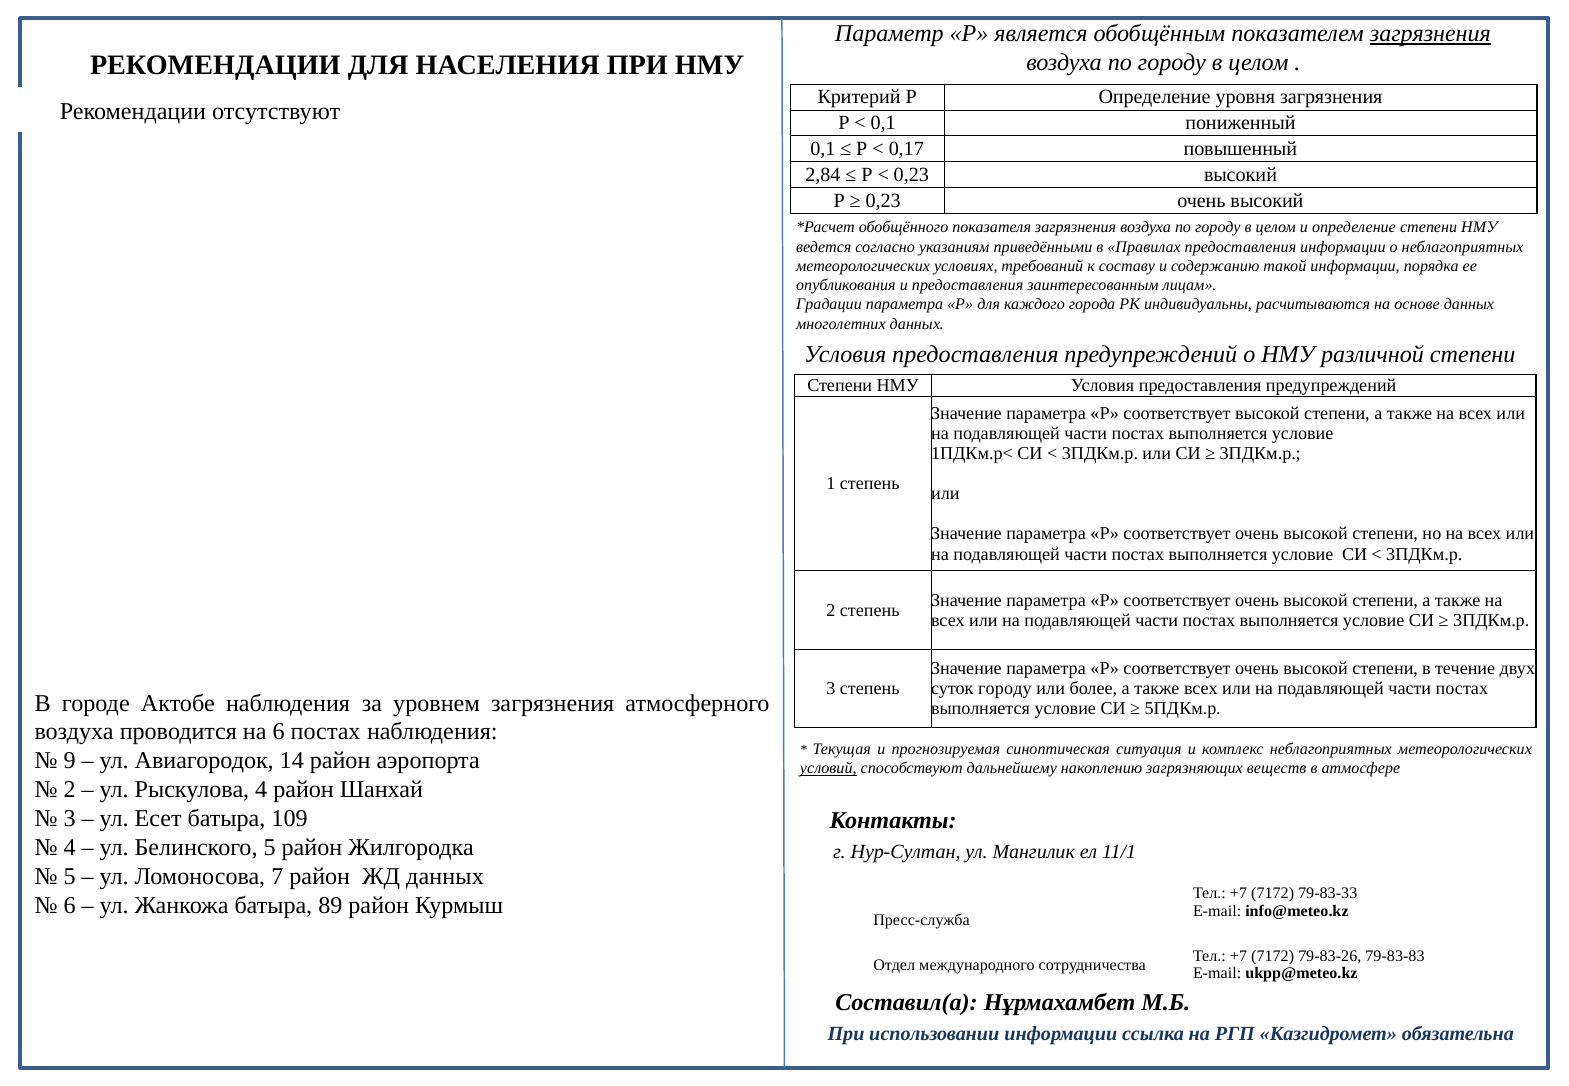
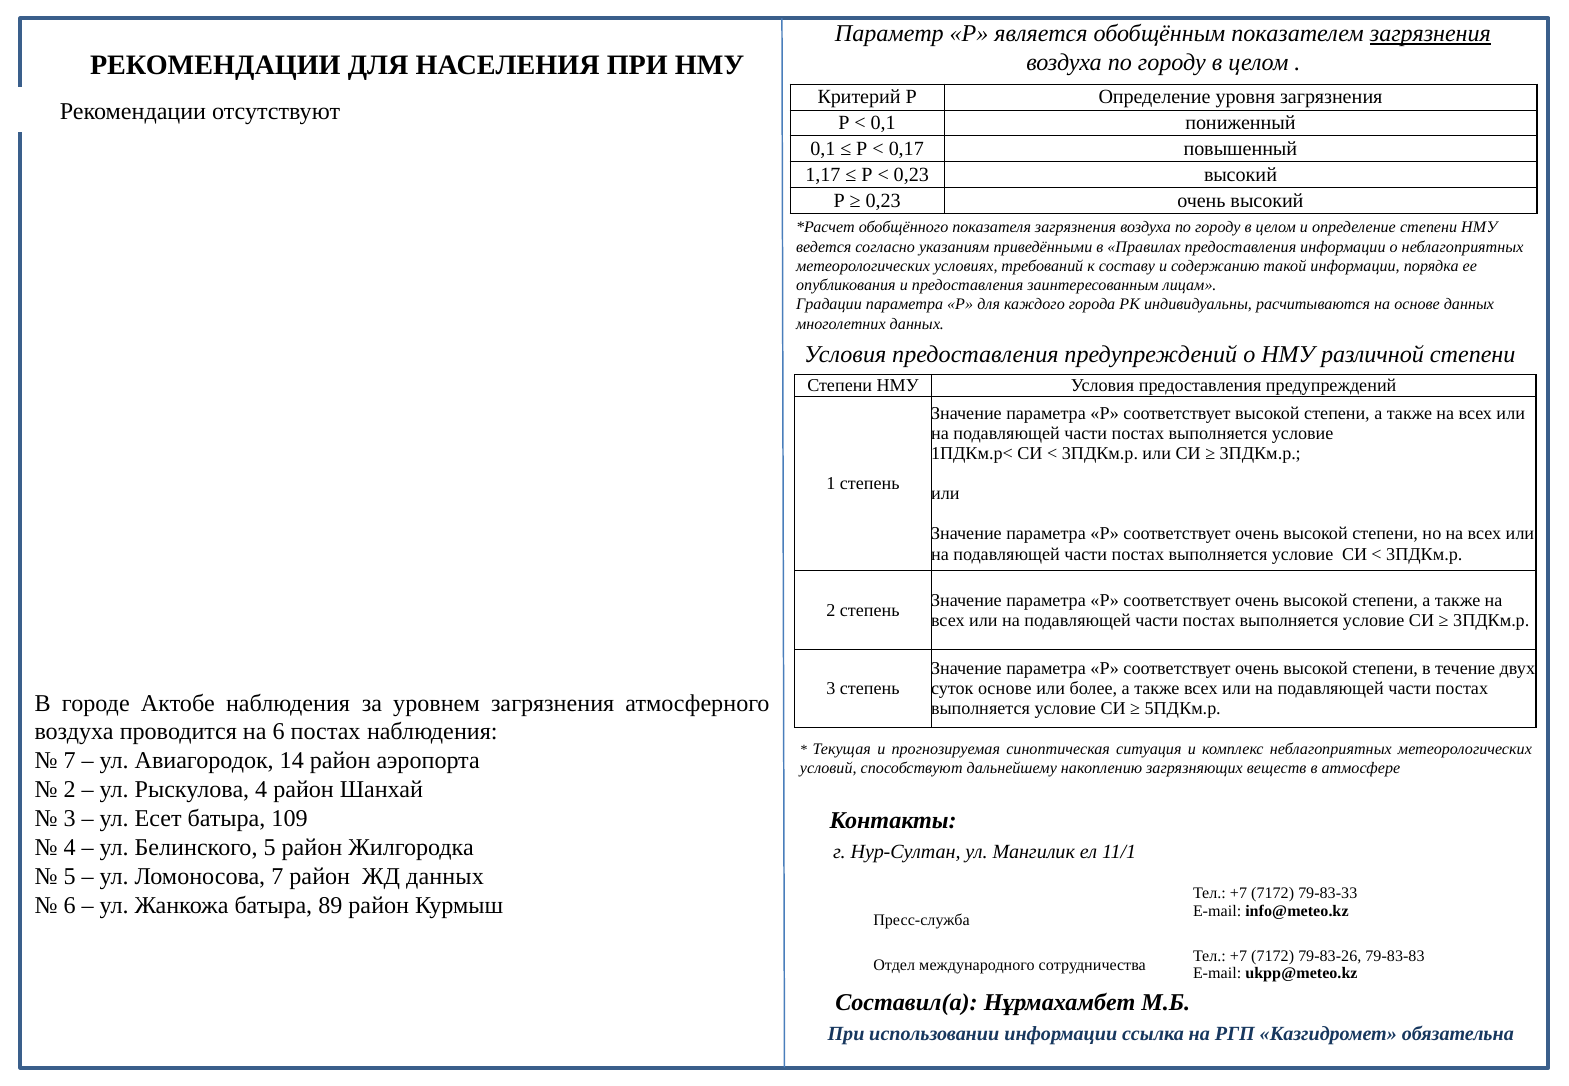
2,84: 2,84 -> 1,17 (823, 175)
суток городу: городу -> основе (1005, 689)
9: 9 -> 7 (70, 761)
условий underline: present -> none (828, 769)
